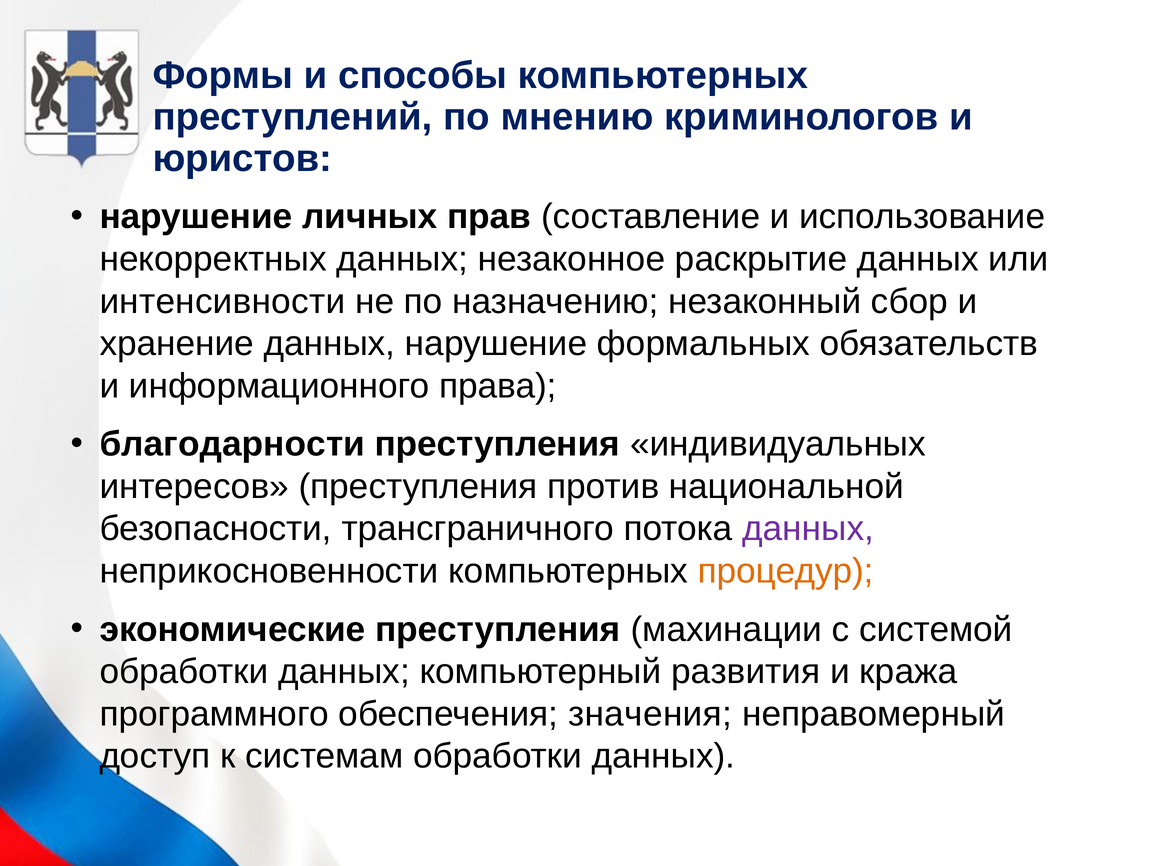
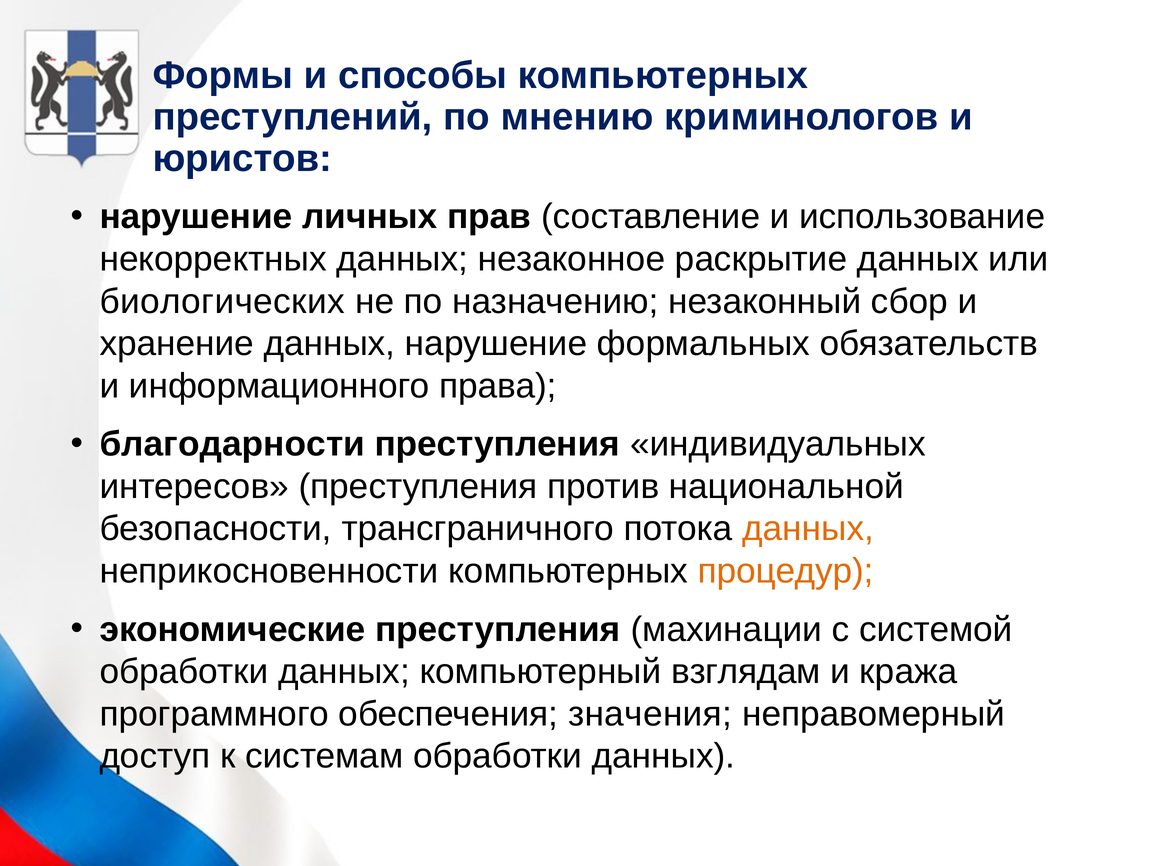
интенсивности: интенсивности -> биологических (222, 301)
данных colour: purple -> orange (808, 529)
развития: развития -> взглядам (746, 672)
